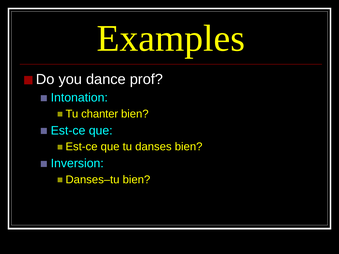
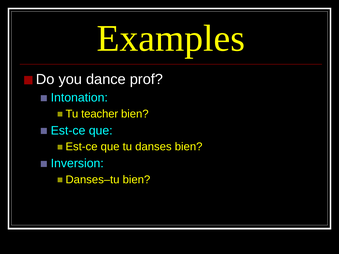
chanter: chanter -> teacher (100, 114)
